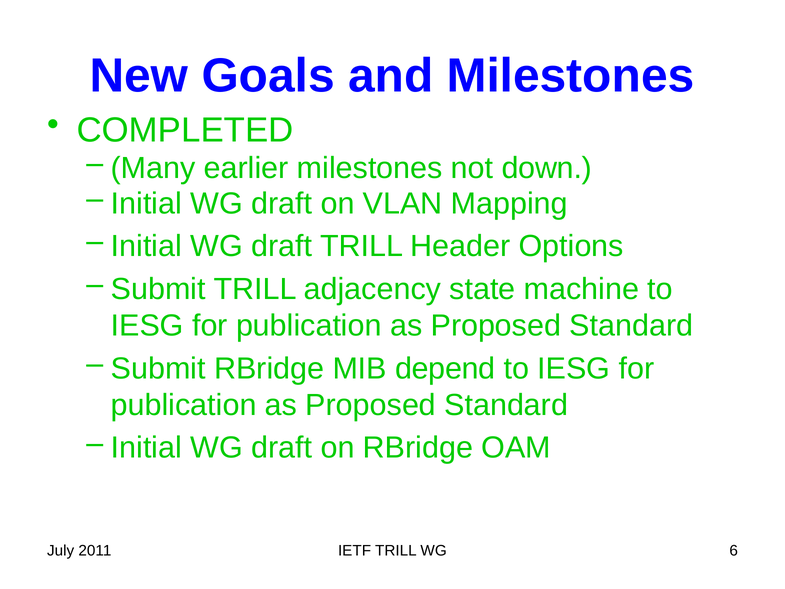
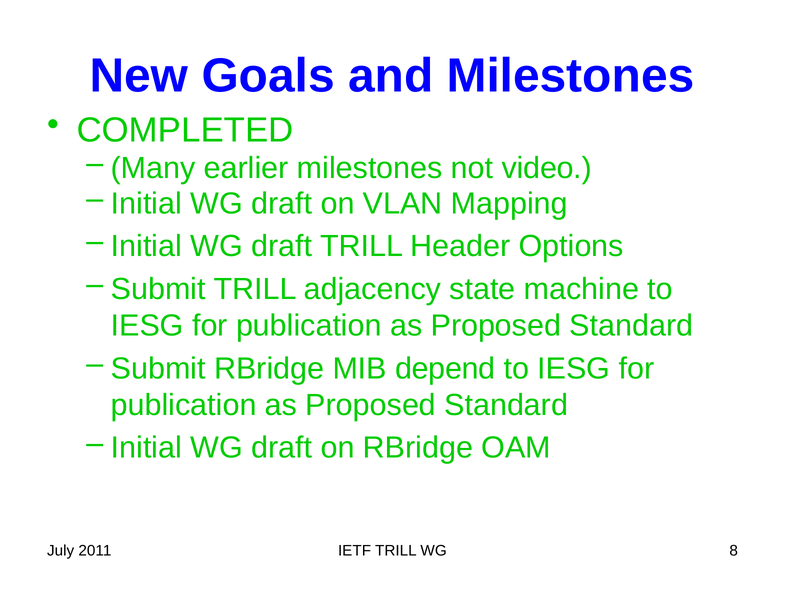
down: down -> video (547, 168)
6: 6 -> 8 (734, 550)
